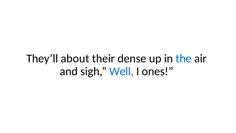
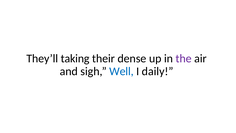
about: about -> taking (75, 58)
the colour: blue -> purple (184, 58)
ones: ones -> daily (158, 71)
